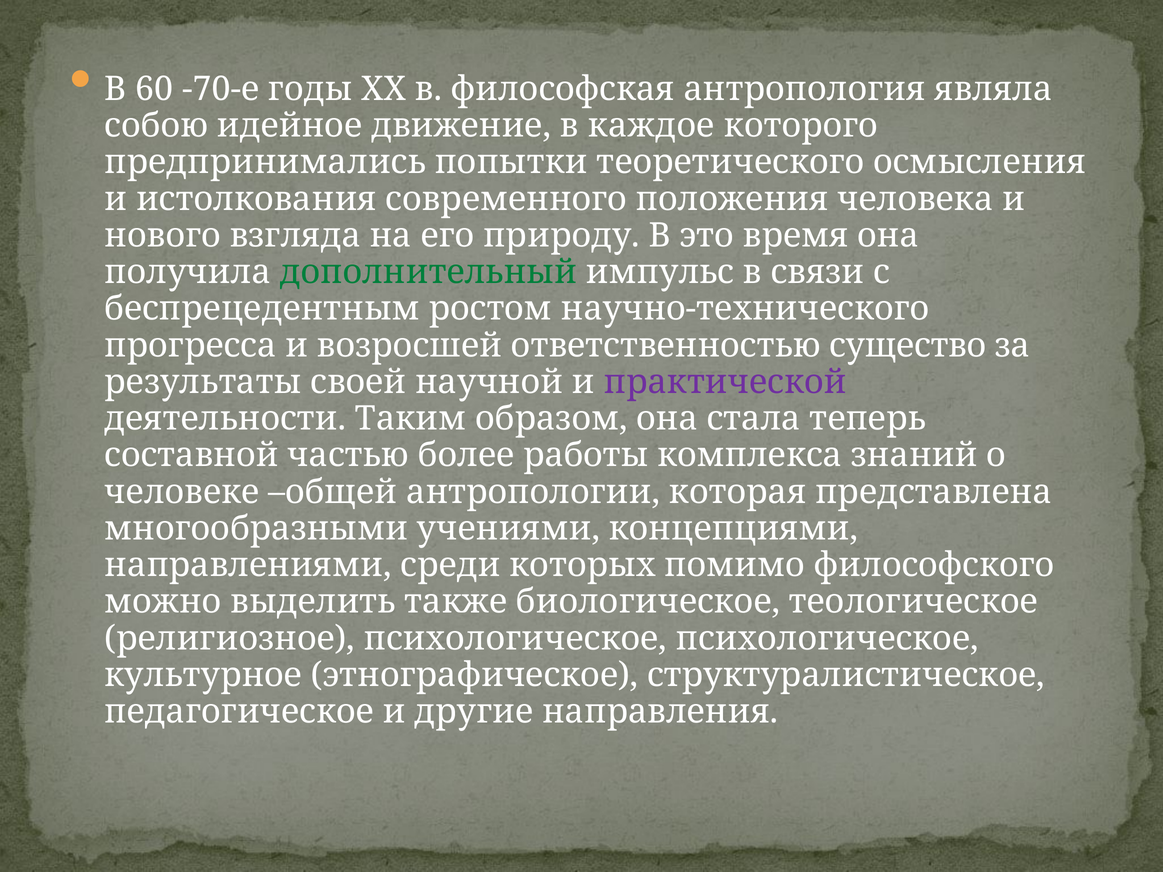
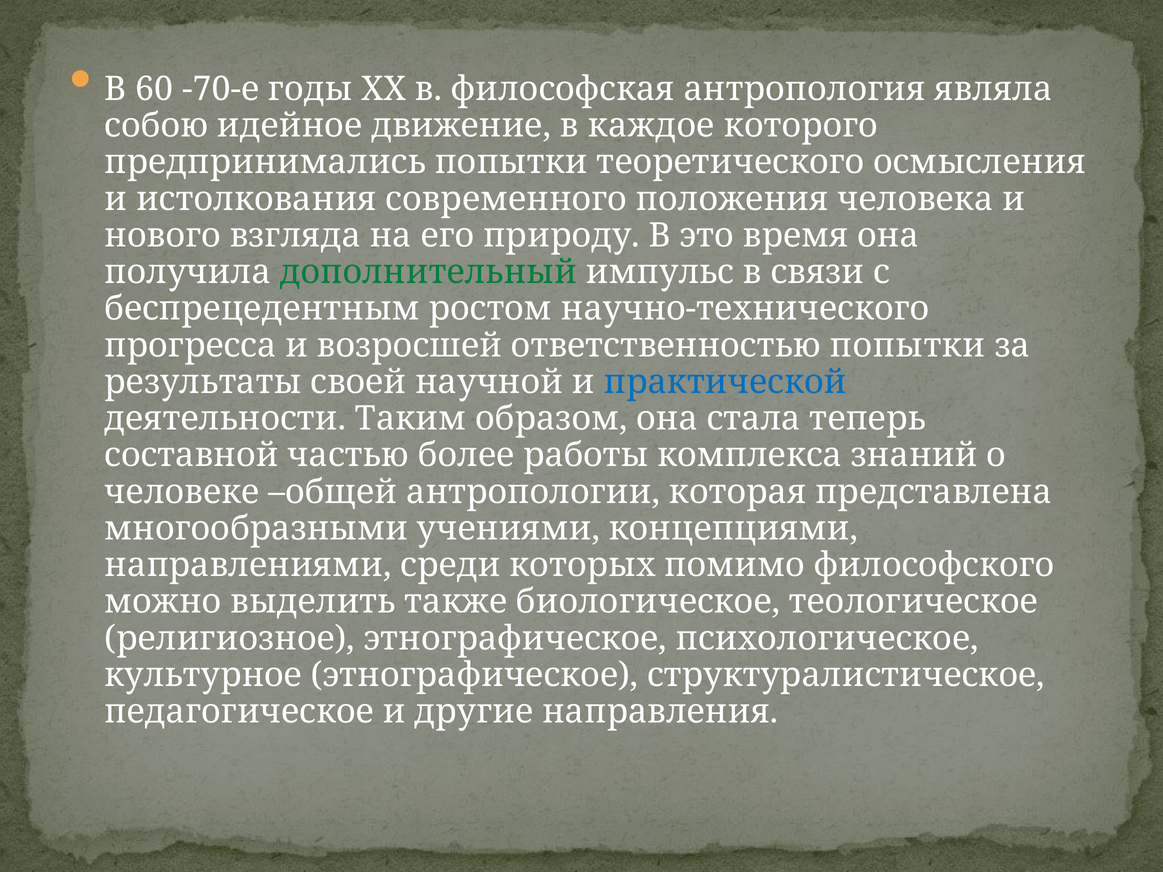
ответственностью существо: существо -> попытки (908, 345)
практической colour: purple -> blue (725, 382)
религиозное психологическое: психологическое -> этнографическое (515, 639)
